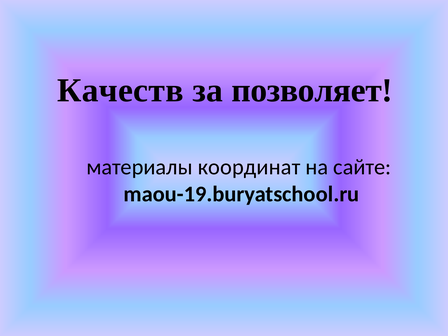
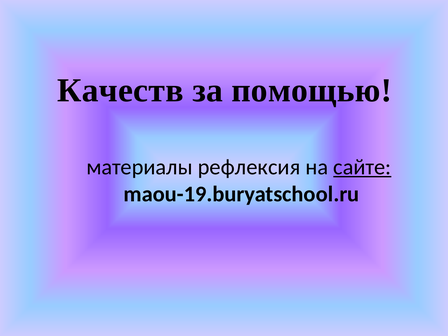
позволяет: позволяет -> помощью (312, 90)
координат: координат -> рефлексия (249, 167)
сайте underline: none -> present (362, 167)
